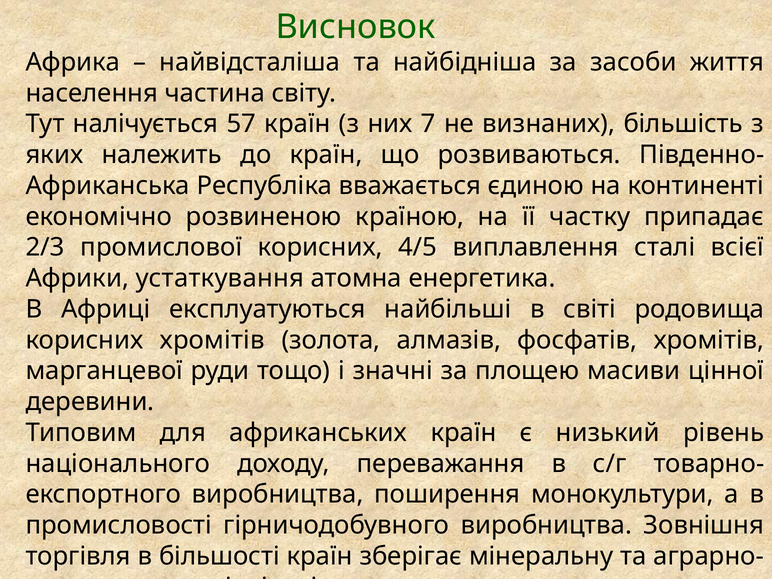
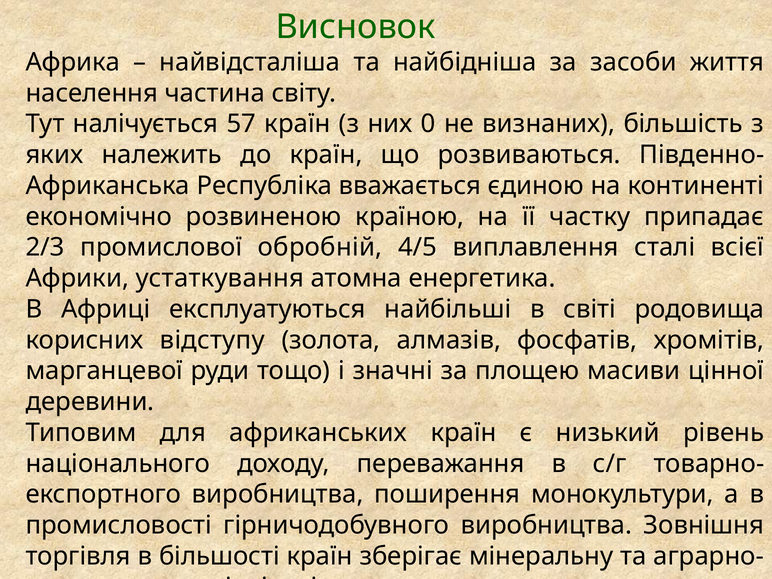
7: 7 -> 0 (428, 124)
промислової корисних: корисних -> обробній (320, 247)
корисних хромітів: хромітів -> відступу (212, 340)
